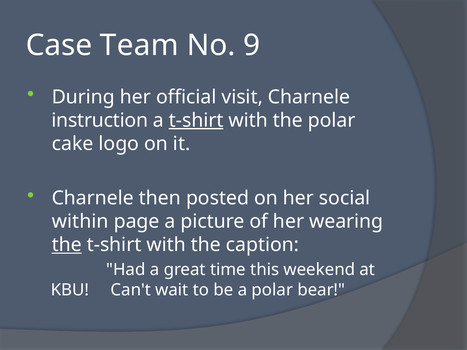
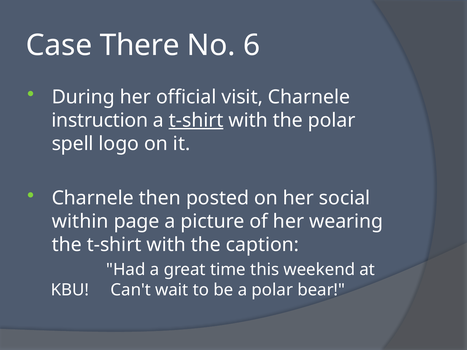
Team: Team -> There (140, 45)
9: 9 -> 6 (252, 45)
cake: cake -> spell (73, 144)
the underline: present -> none (67, 245)
